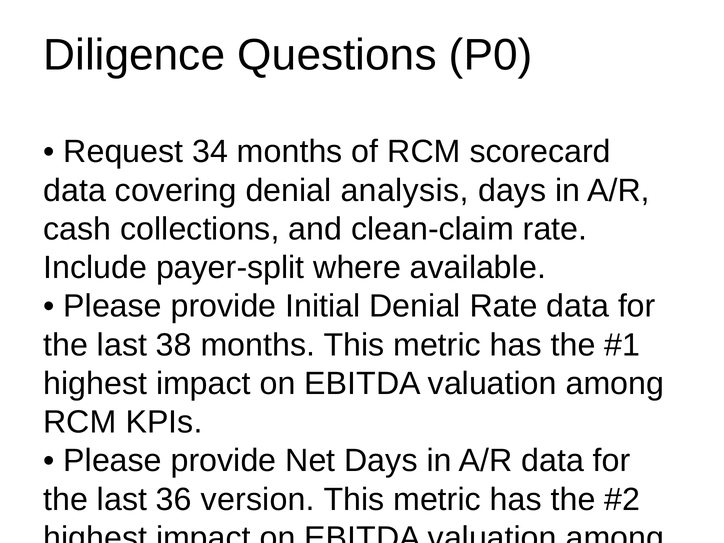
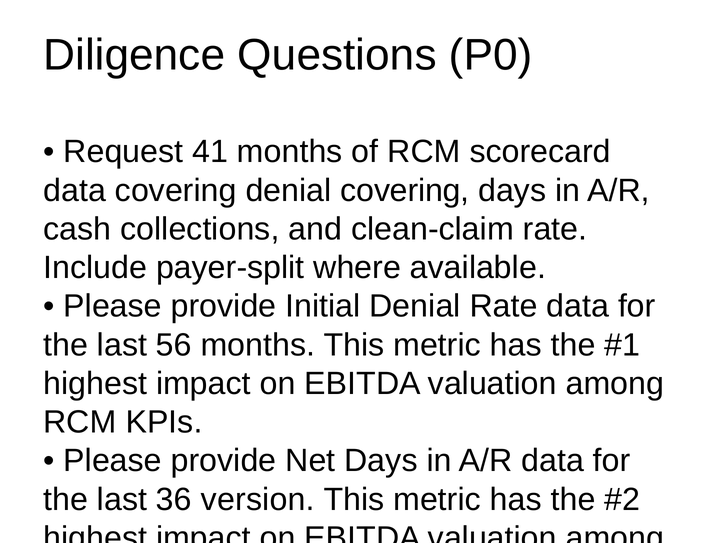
34: 34 -> 41 (210, 152)
denial analysis: analysis -> covering (405, 190)
38: 38 -> 56 (174, 345)
